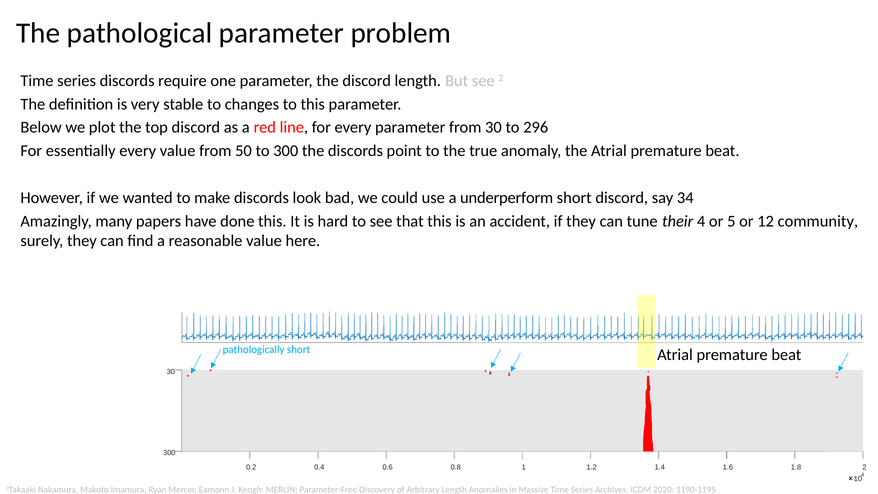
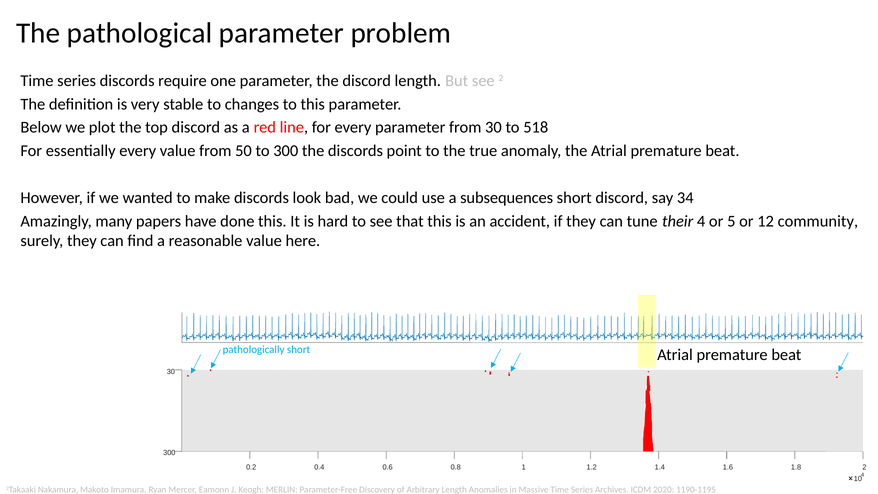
296: 296 -> 518 (536, 128)
underperform: underperform -> subsequences (507, 198)
